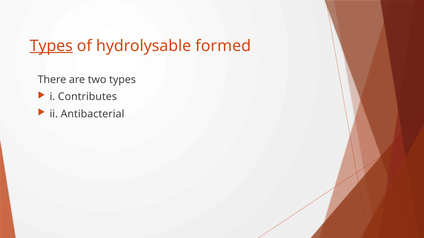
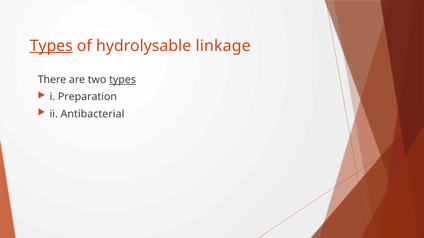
formed: formed -> linkage (223, 46)
types underline: none -> present (123, 80)
Contributes: Contributes -> Preparation (87, 97)
